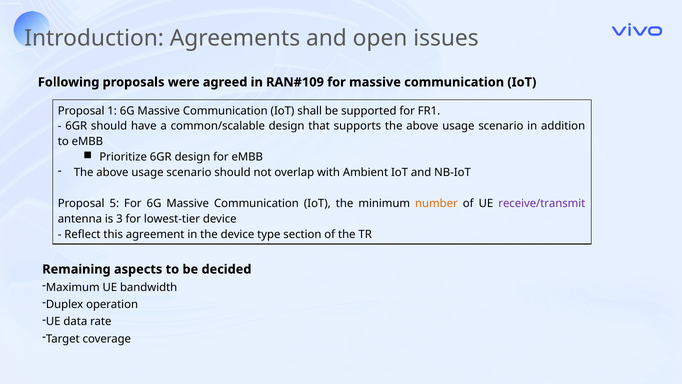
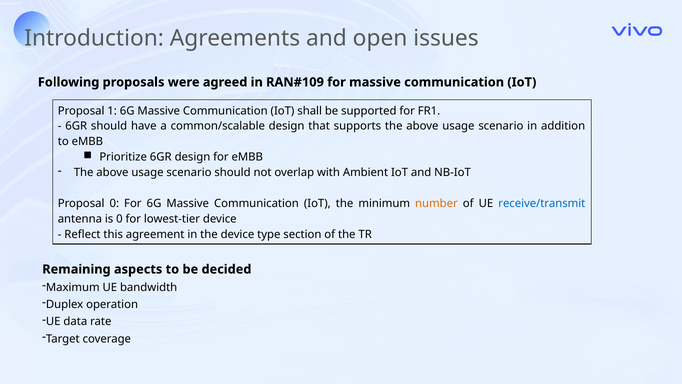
Proposal 5: 5 -> 0 (114, 203)
receive/transmit colour: purple -> blue (542, 203)
is 3: 3 -> 0 (119, 219)
